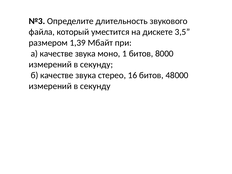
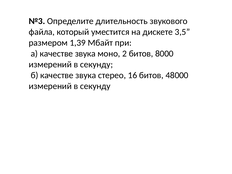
1: 1 -> 2 (125, 54)
